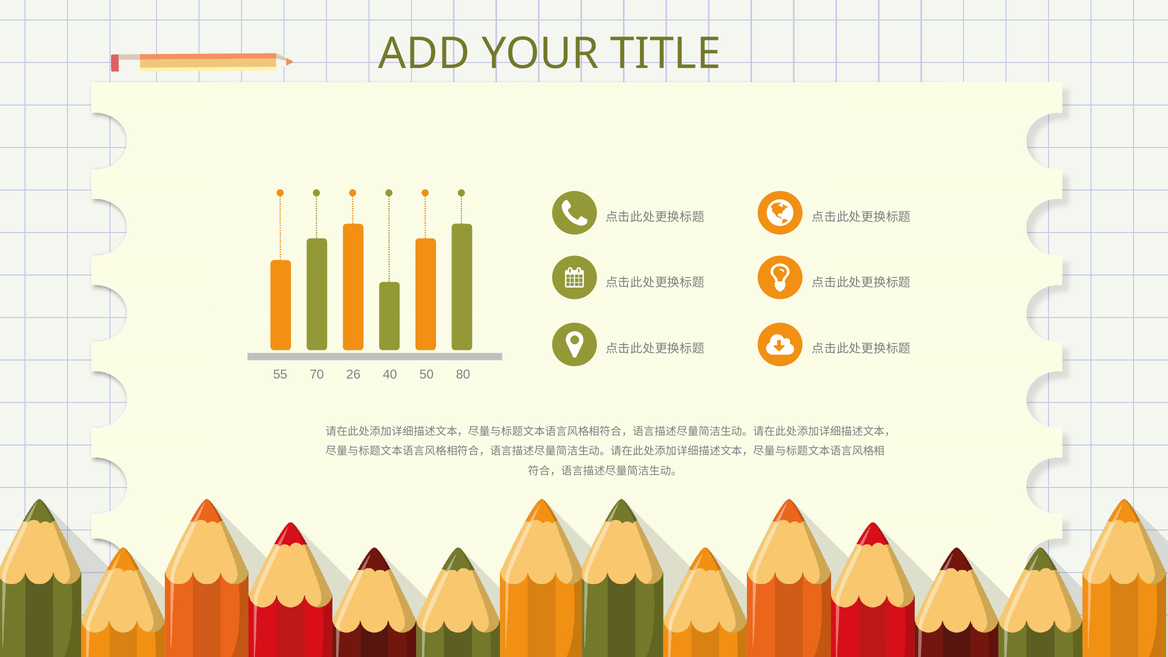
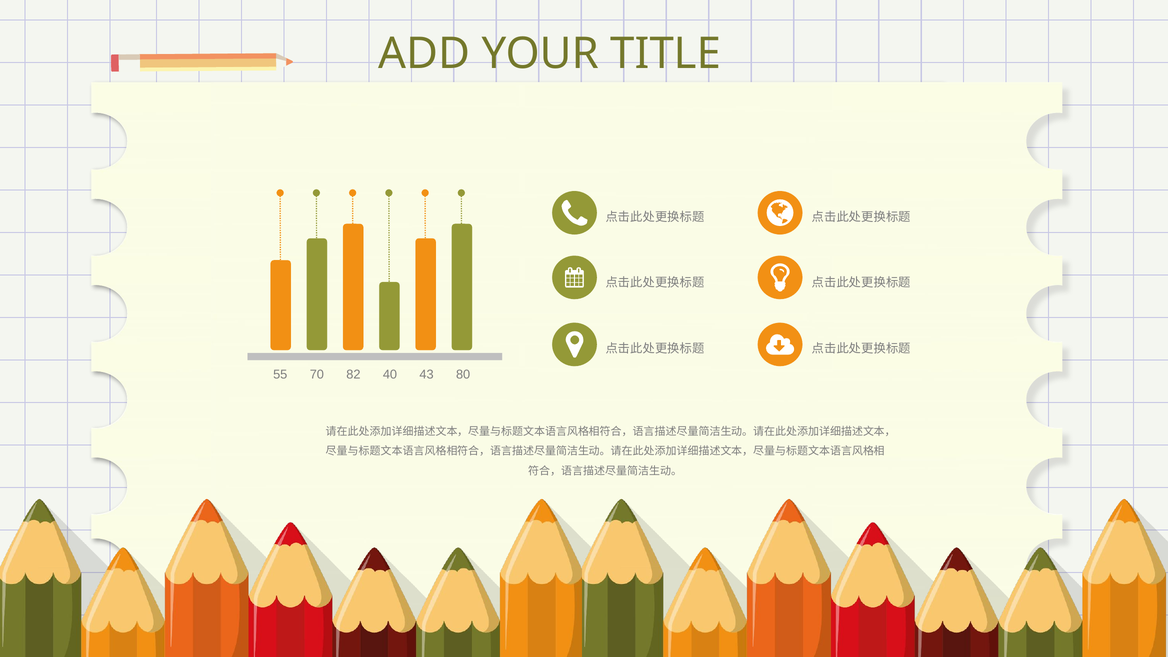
26: 26 -> 82 (353, 375)
50: 50 -> 43 (427, 375)
